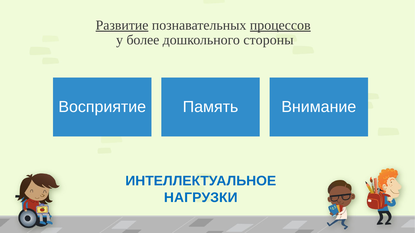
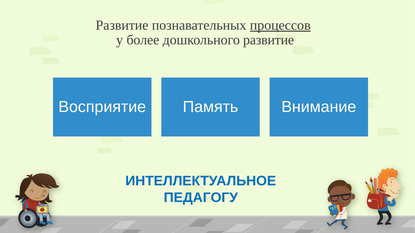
Развитие underline: present -> none (122, 25)
дошкольного стороны: стороны -> развитие (269, 40)
НАГРУЗКИ: НАГРУЗКИ -> ПЕДАГОГУ (201, 198)
